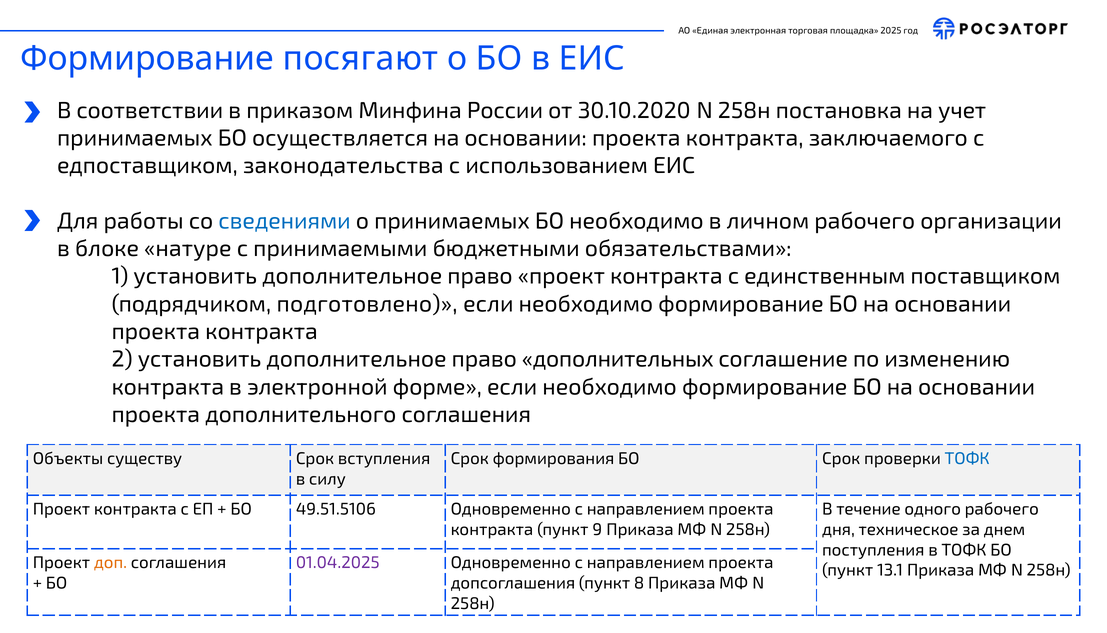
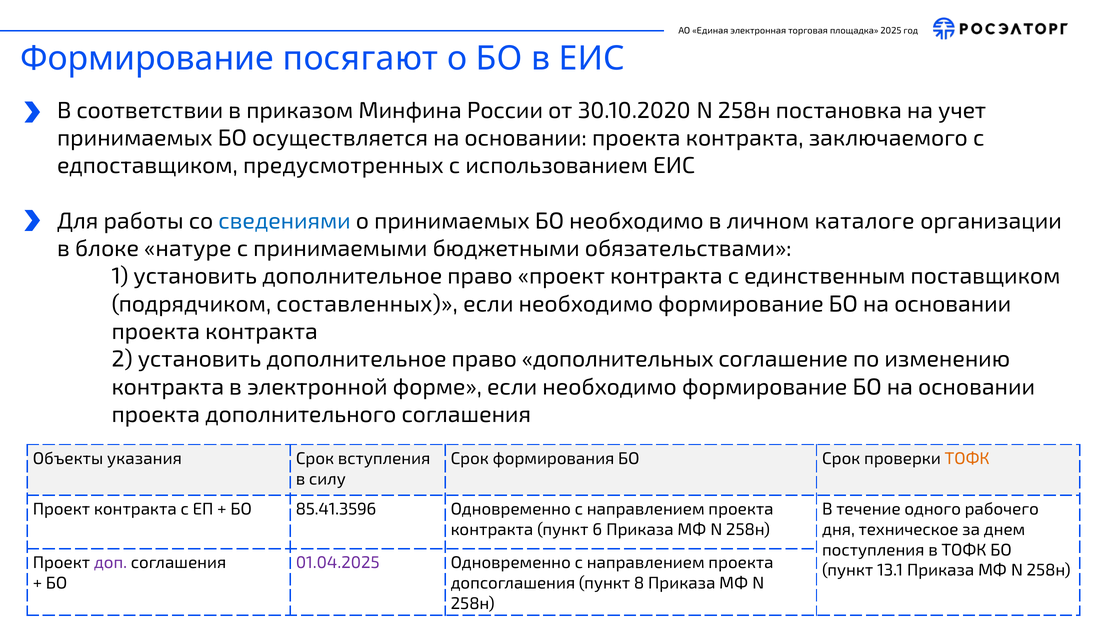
законодательства: законодательства -> предусмотренных (343, 166)
личном рабочего: рабочего -> каталоге (865, 221)
подготовлено: подготовлено -> составленных (367, 304)
существу: существу -> указания (144, 459)
ТОФК colour: blue -> orange (967, 459)
49.51.5106: 49.51.5106 -> 85.41.3596 (336, 510)
9: 9 -> 6 (597, 530)
доп colour: orange -> purple (111, 563)
